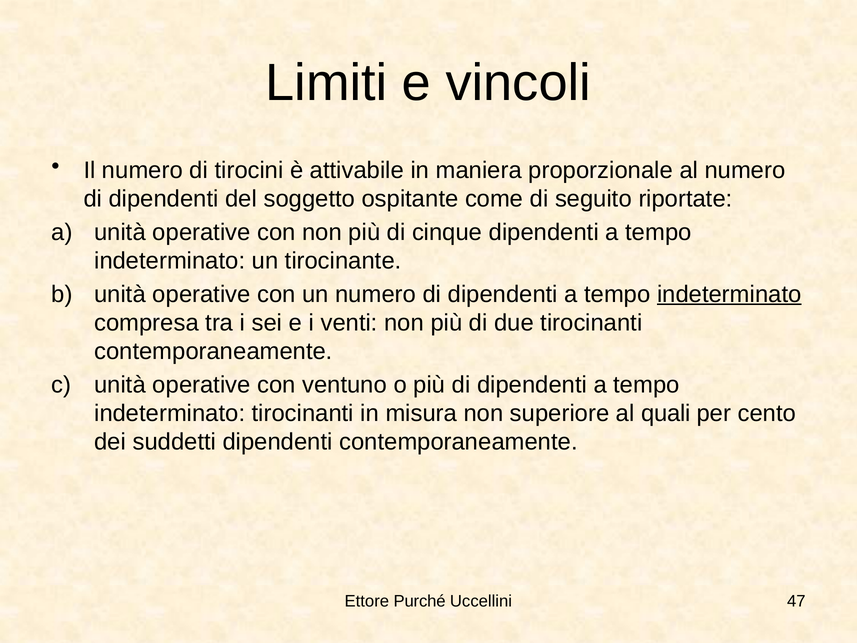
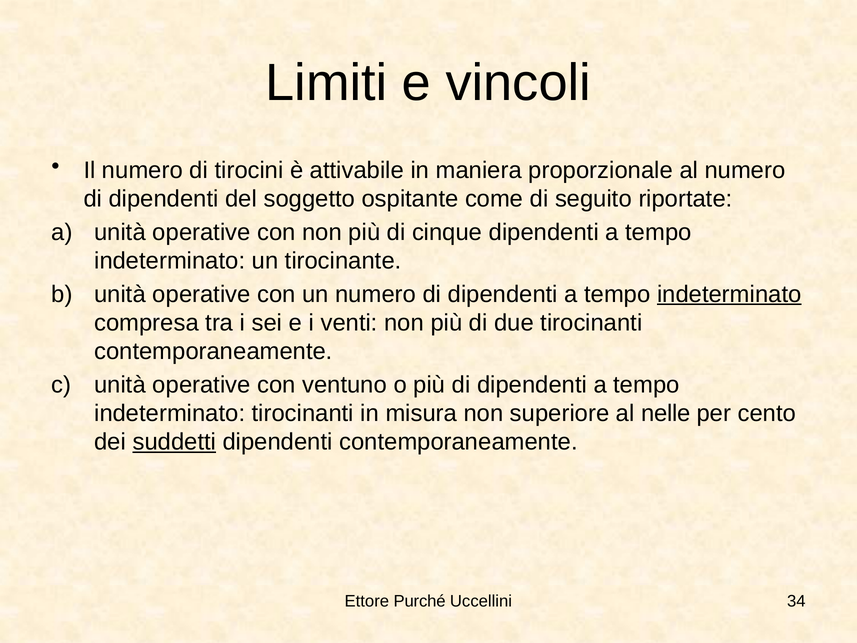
quali: quali -> nelle (666, 413)
suddetti underline: none -> present (174, 442)
47: 47 -> 34 (796, 601)
